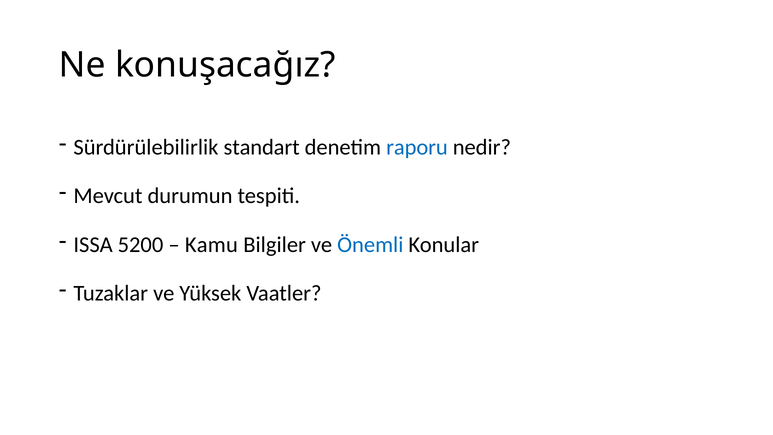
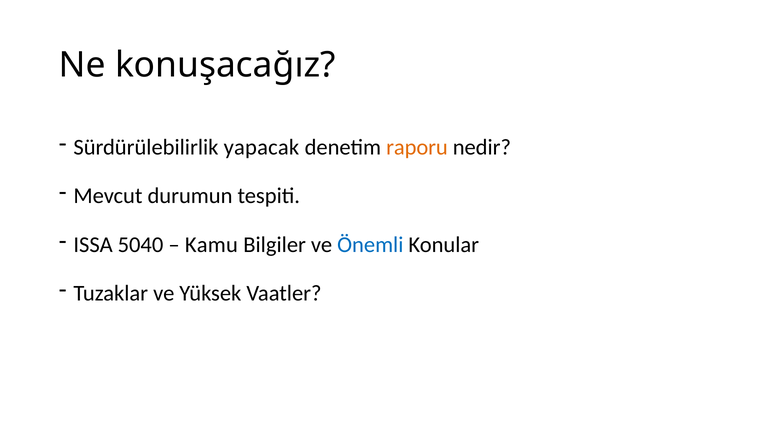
standart: standart -> yapacak (261, 147)
raporu colour: blue -> orange (417, 147)
5200: 5200 -> 5040 (140, 245)
